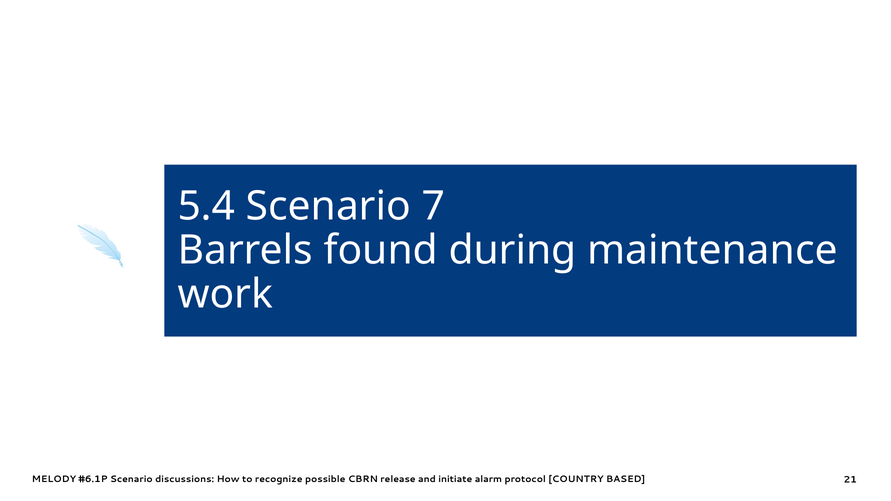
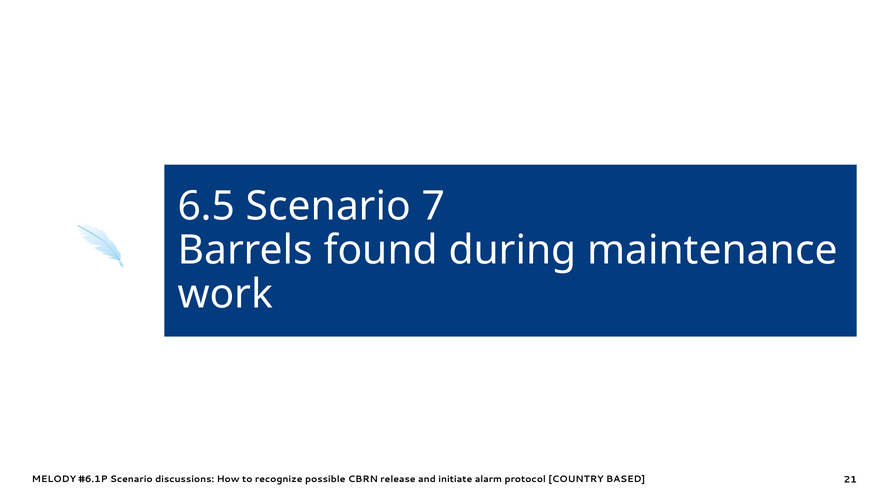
5.4: 5.4 -> 6.5 (206, 206)
